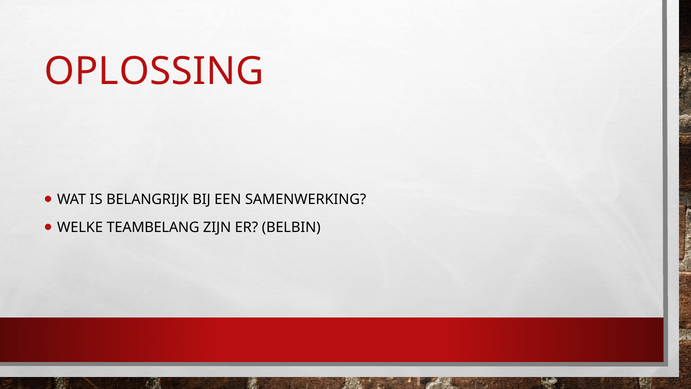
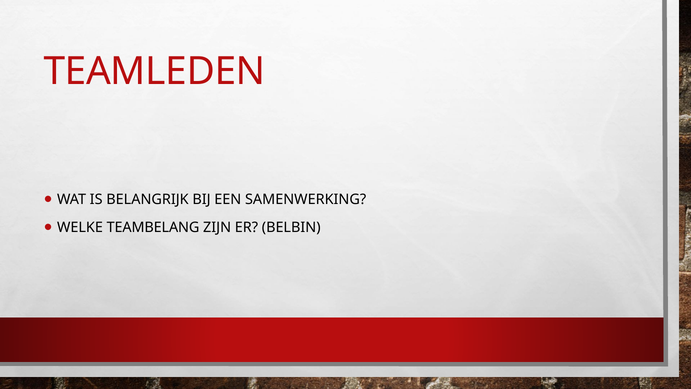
OPLOSSING: OPLOSSING -> TEAMLEDEN (154, 71)
